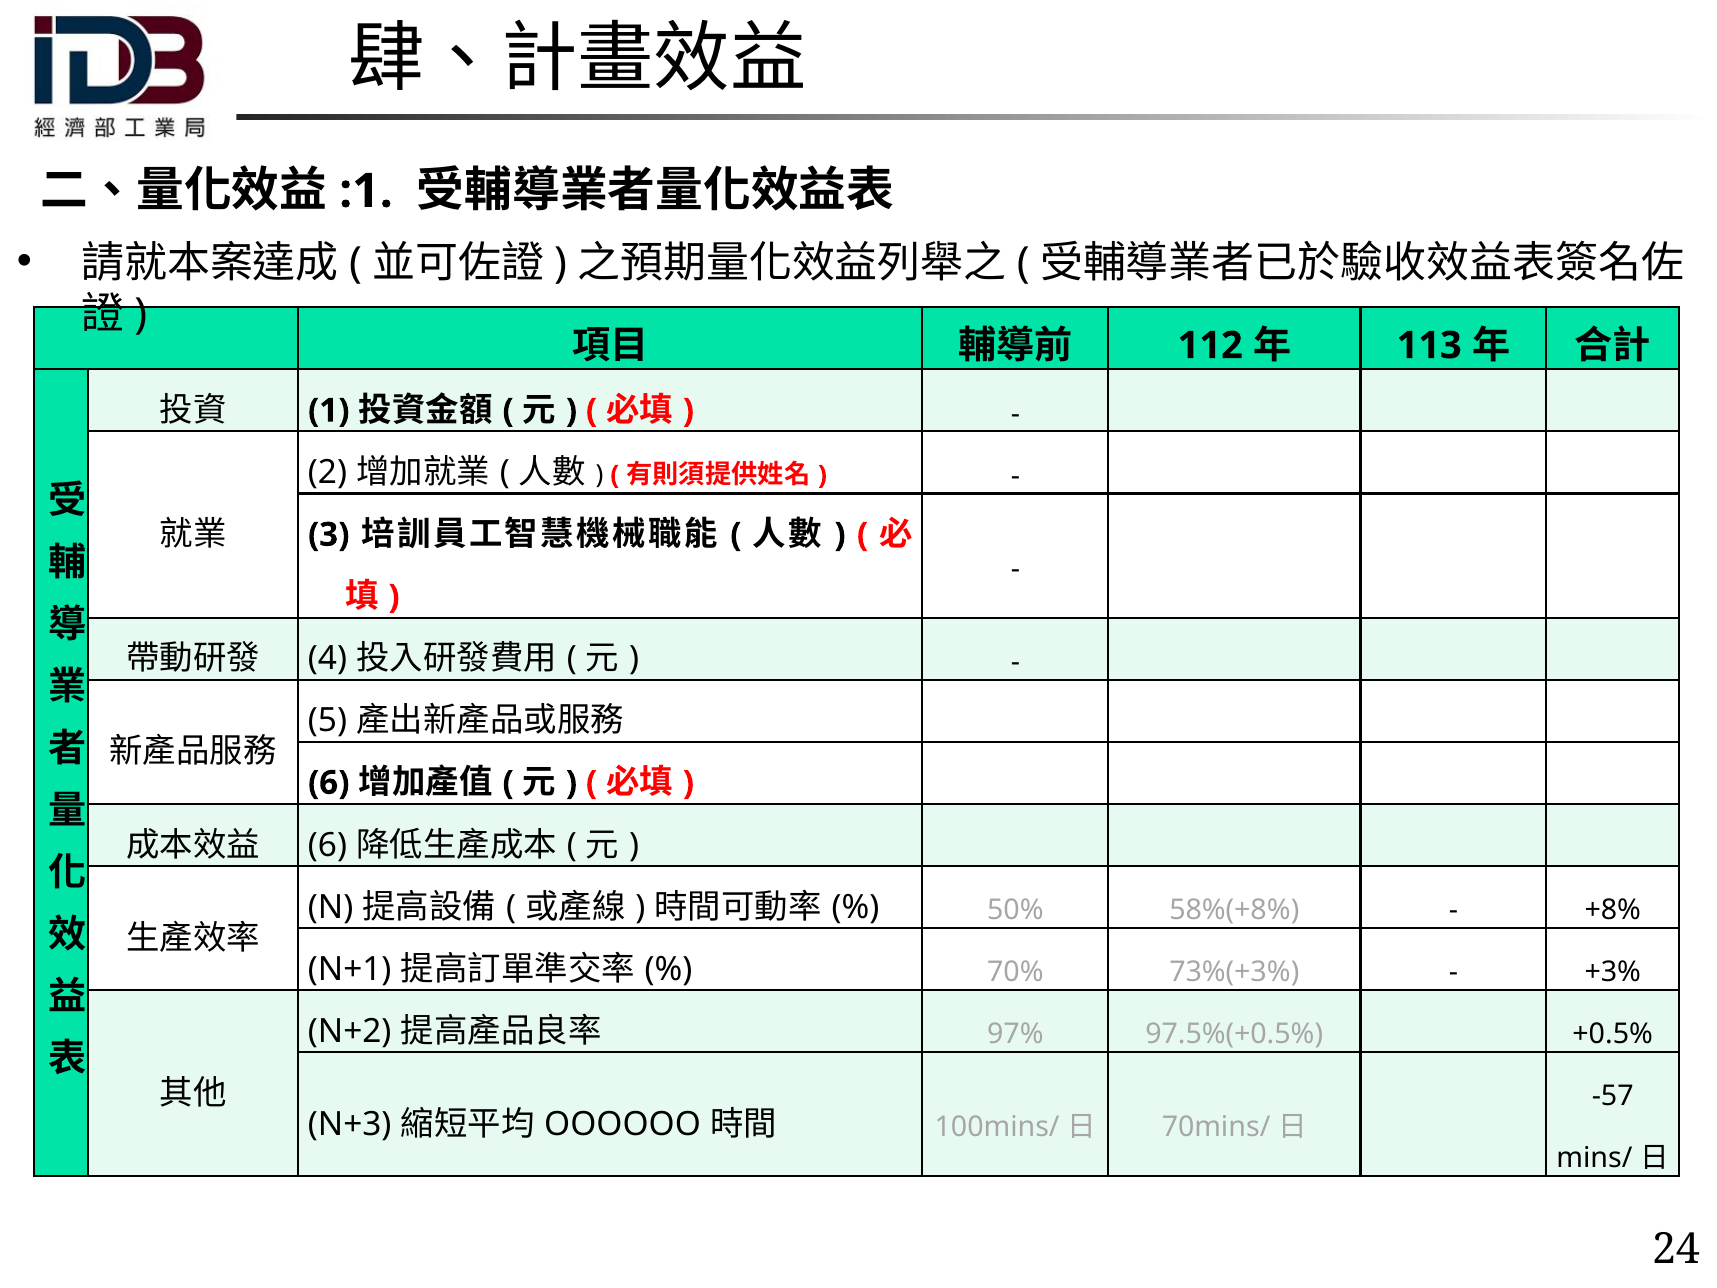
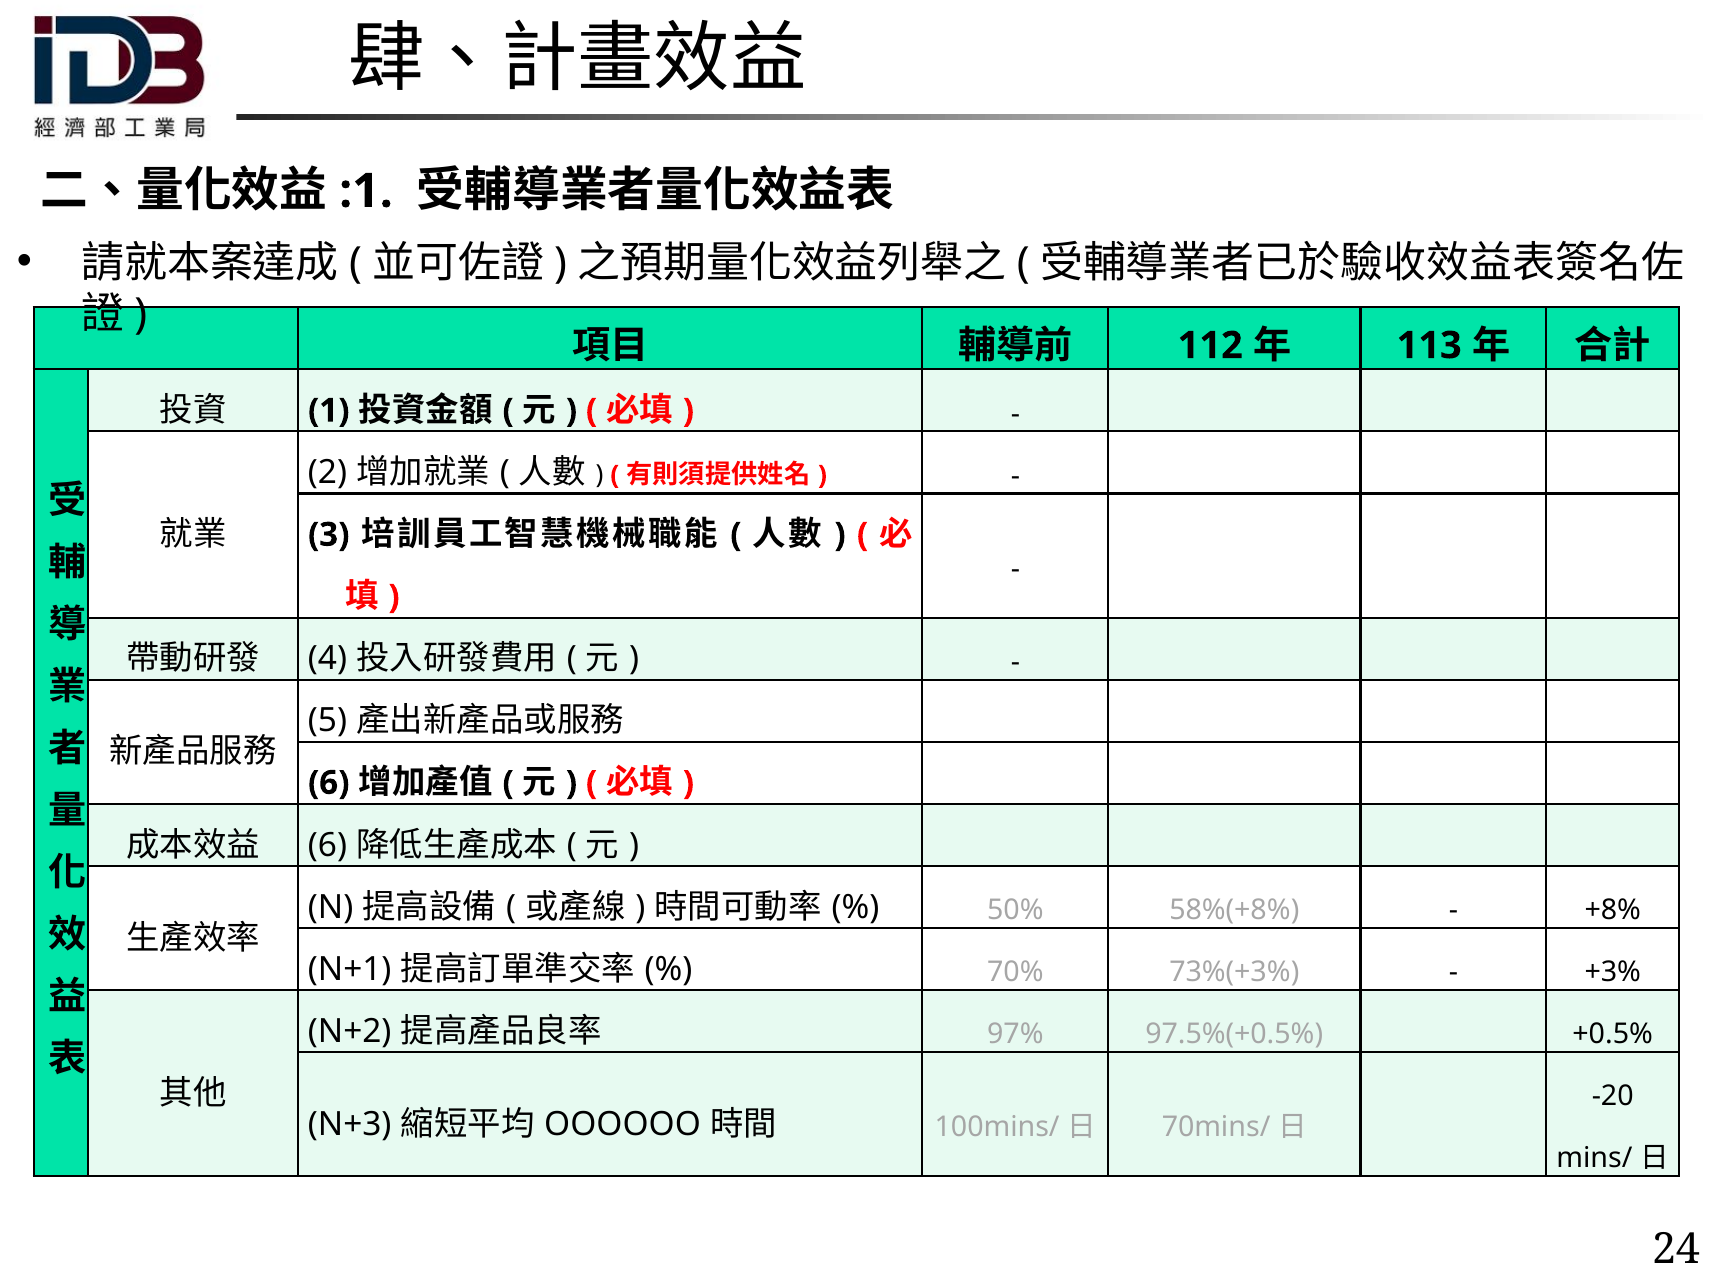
-57: -57 -> -20 (1613, 1096)
